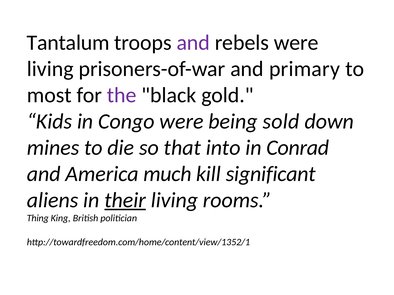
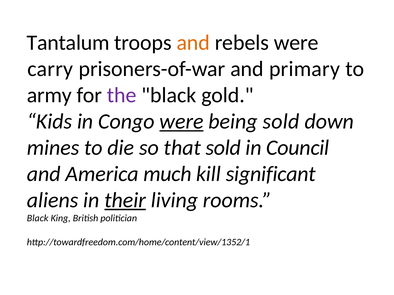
and colour: purple -> orange (193, 43)
living: living -> carry (50, 69)
most: most -> army (49, 95)
were underline: none -> present (181, 122)
that into: into -> sold (223, 148)
Conrad: Conrad -> Council (298, 148)
Thing: Thing -> Black (38, 219)
